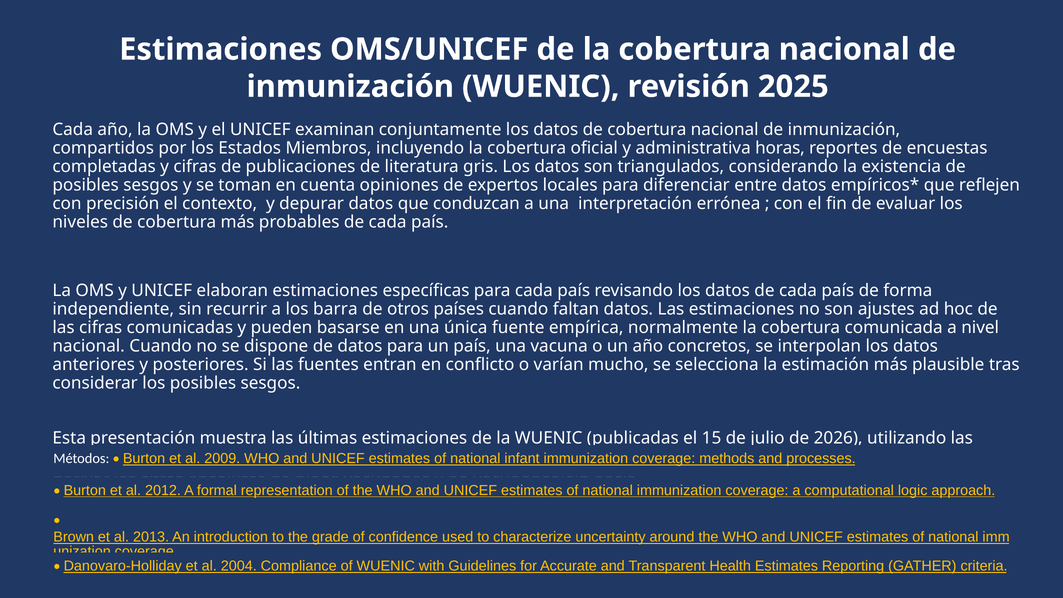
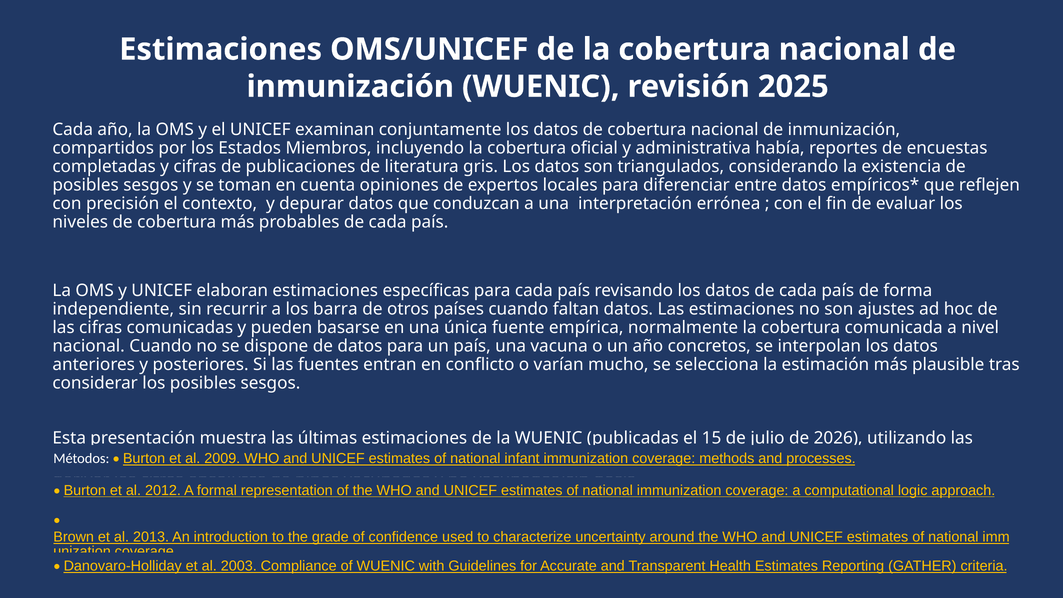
horas: horas -> había (780, 148)
2004: 2004 -> 2003 (239, 566)
